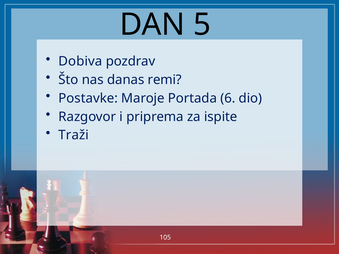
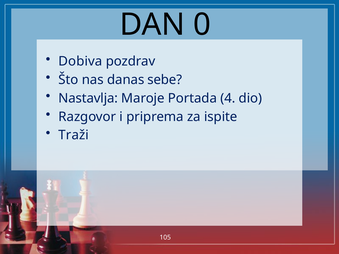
5: 5 -> 0 (202, 25)
remi: remi -> sebe (165, 80)
Postavke: Postavke -> Nastavlja (88, 98)
6: 6 -> 4 (228, 98)
